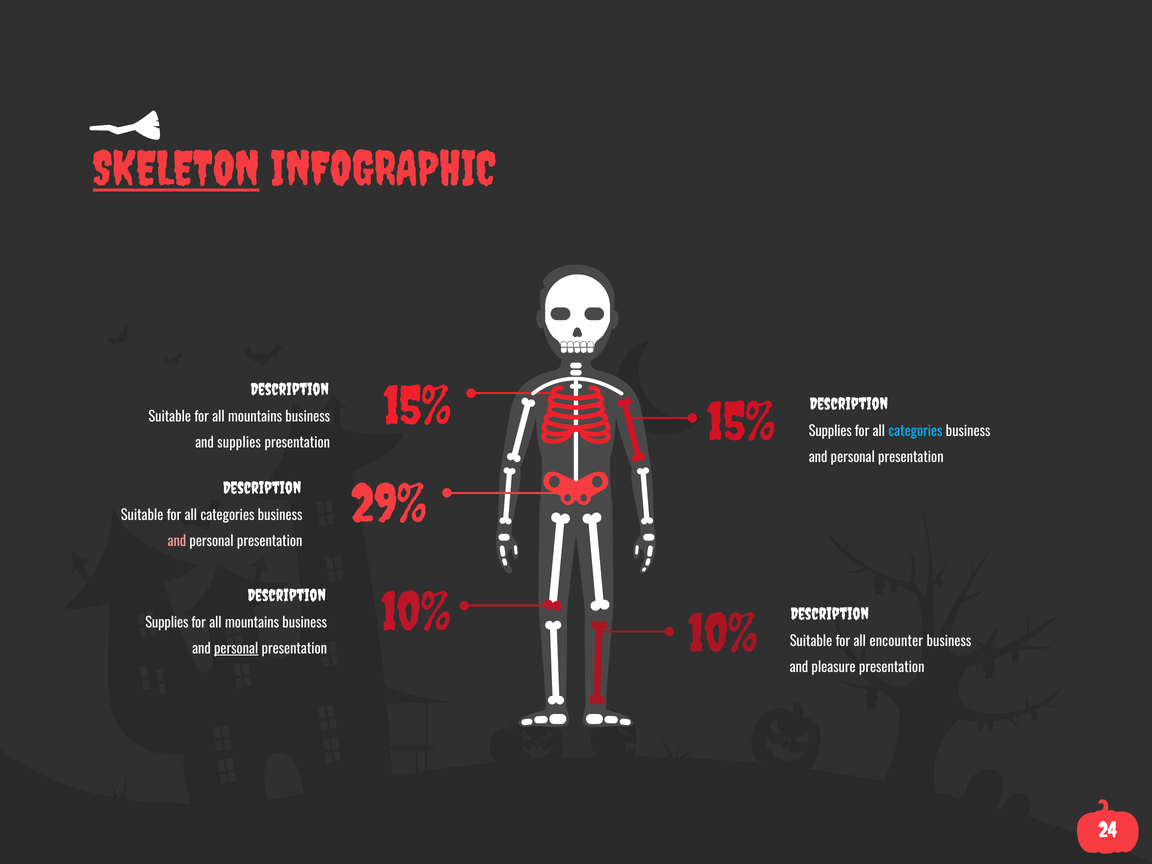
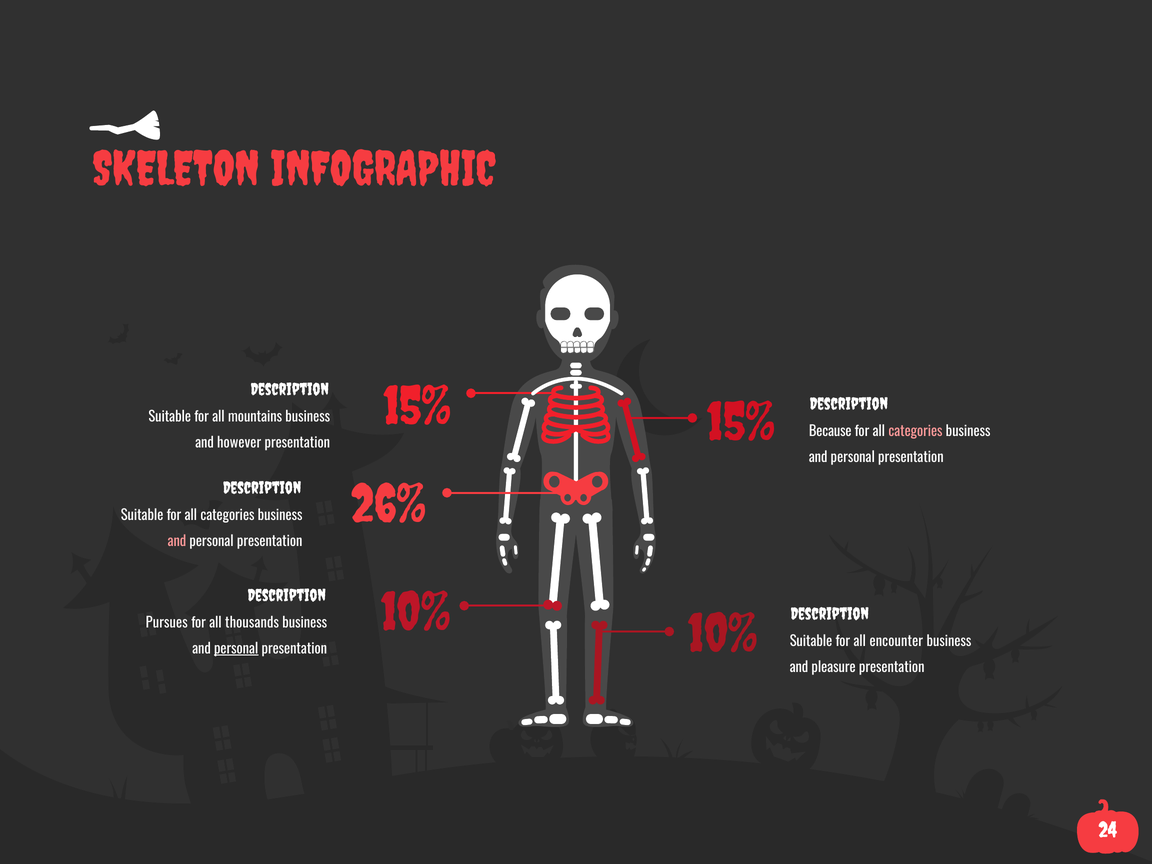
SKELETON underline: present -> none (176, 169)
Supplies: Supplies -> Because (830, 431)
categories colour: light blue -> pink (915, 431)
and supplies: supplies -> however (239, 443)
29%: 29% -> 26% (389, 504)
Supplies: Supplies -> Pursues (167, 623)
mountains: mountains -> thousands (252, 623)
